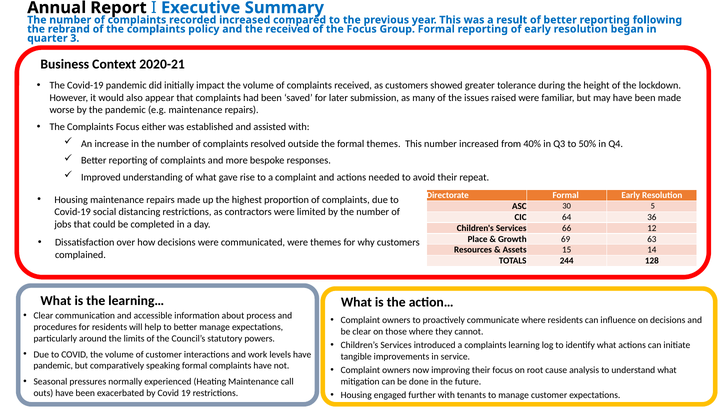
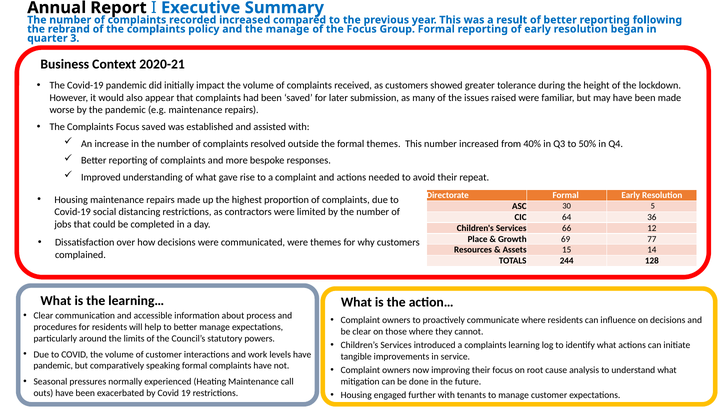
the received: received -> manage (288, 29)
Focus either: either -> saved (154, 127)
63: 63 -> 77 (652, 239)
